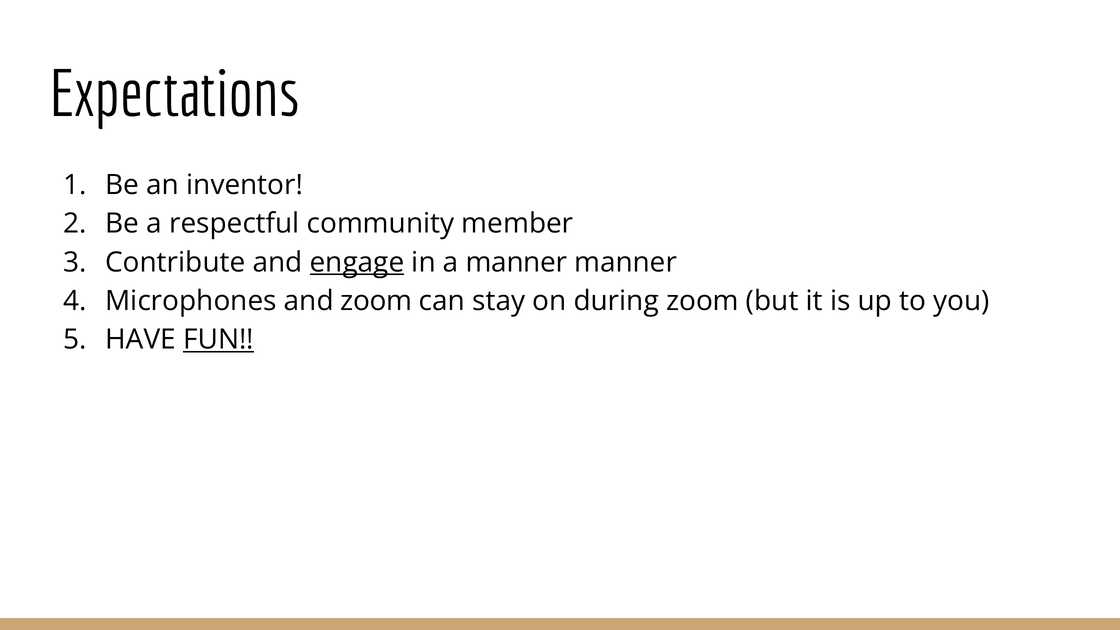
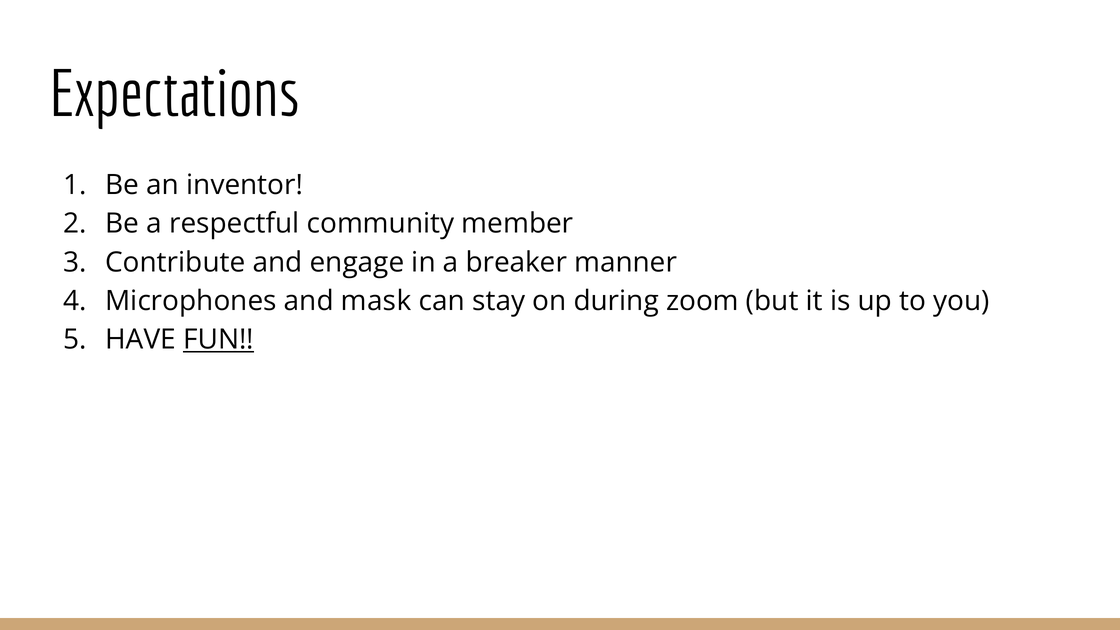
engage underline: present -> none (357, 262)
a manner: manner -> breaker (516, 262)
and zoom: zoom -> mask (376, 301)
